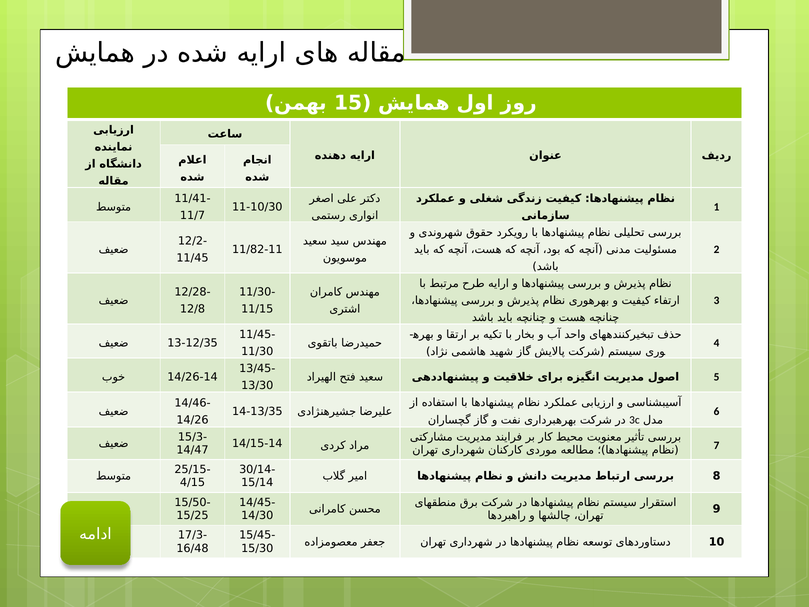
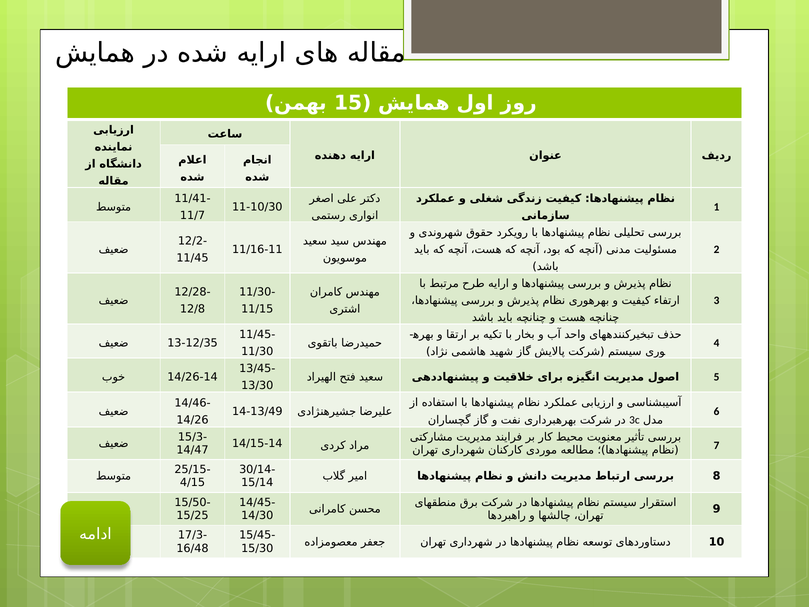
11/82-11: 11/82-11 -> 11/16-11 (257, 249)
14-13/35: 14-13/35 -> 14-13/49 (257, 411)
